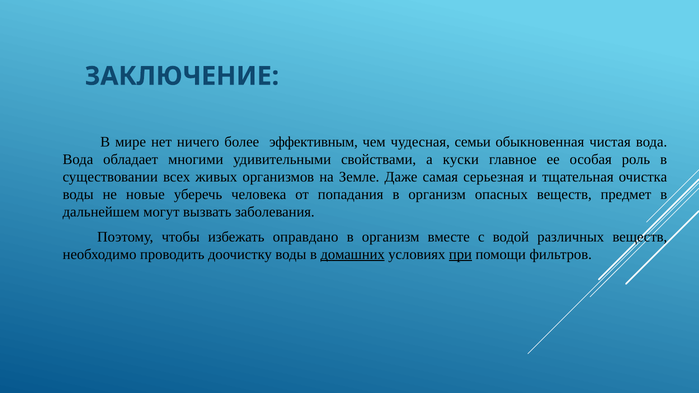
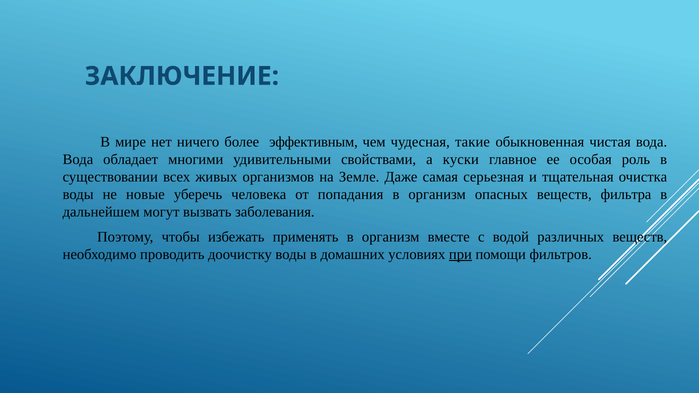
семьи: семьи -> такие (473, 142)
предмет: предмет -> фильтра (626, 195)
оправдано: оправдано -> применять (306, 237)
домашних underline: present -> none (353, 254)
